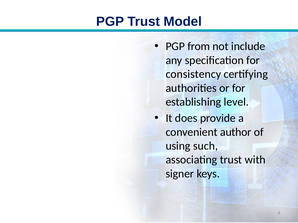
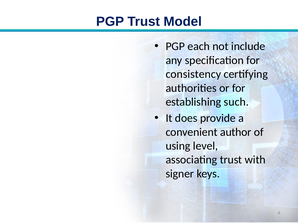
from: from -> each (199, 46)
level: level -> such (236, 102)
such: such -> level (206, 146)
